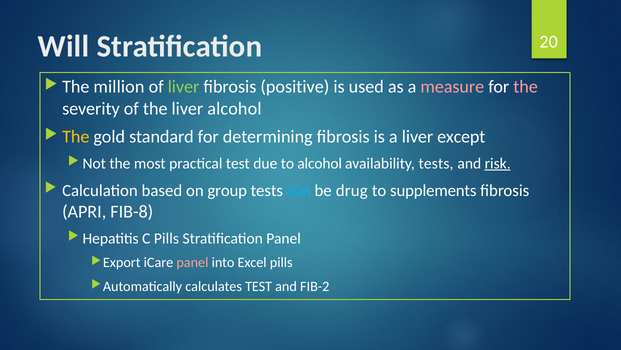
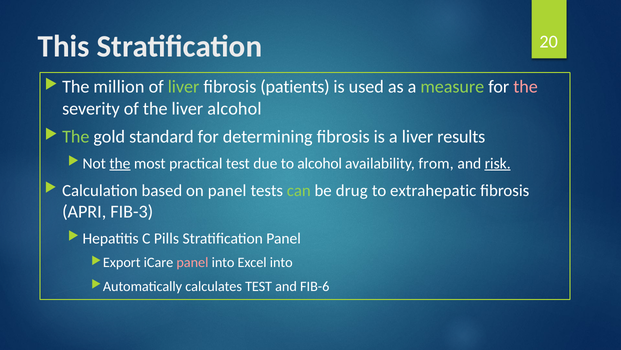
Will: Will -> This (64, 46)
positive: positive -> patients (295, 87)
measure colour: pink -> light green (452, 87)
The colour: yellow -> light green (76, 137)
except: except -> results (461, 137)
the underline: none -> present (120, 163)
availability tests: tests -> from (436, 163)
on group: group -> panel (227, 190)
can colour: light blue -> light green (299, 190)
supplements: supplements -> extrahepatic (433, 190)
FIB-8: FIB-8 -> FIB-3 (132, 212)
Excel pills: pills -> into (281, 262)
FIB-2: FIB-2 -> FIB-6 (315, 286)
